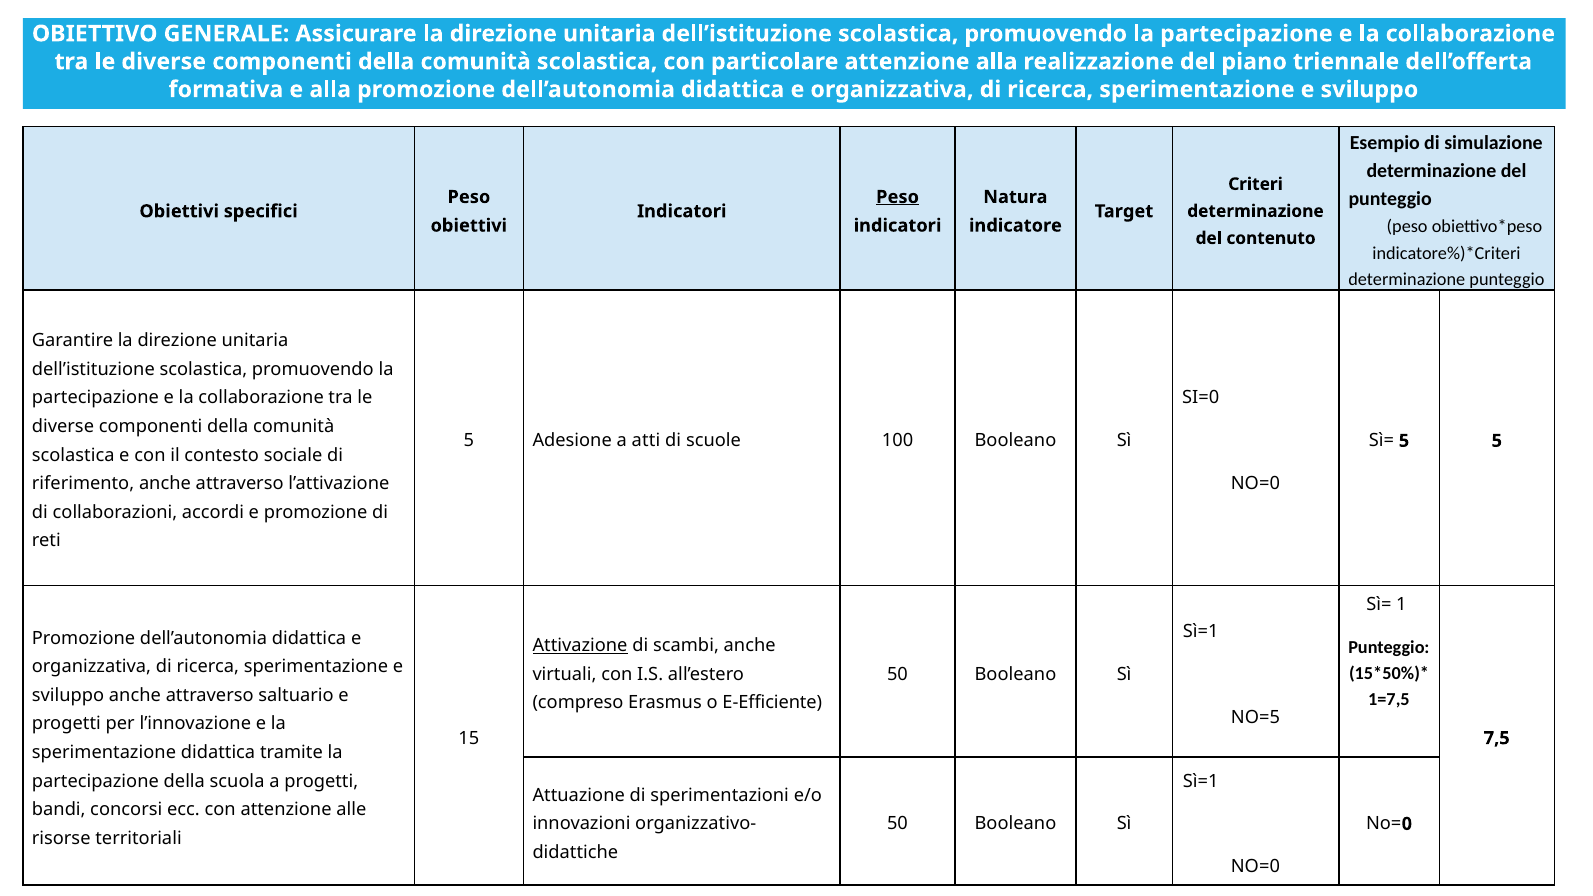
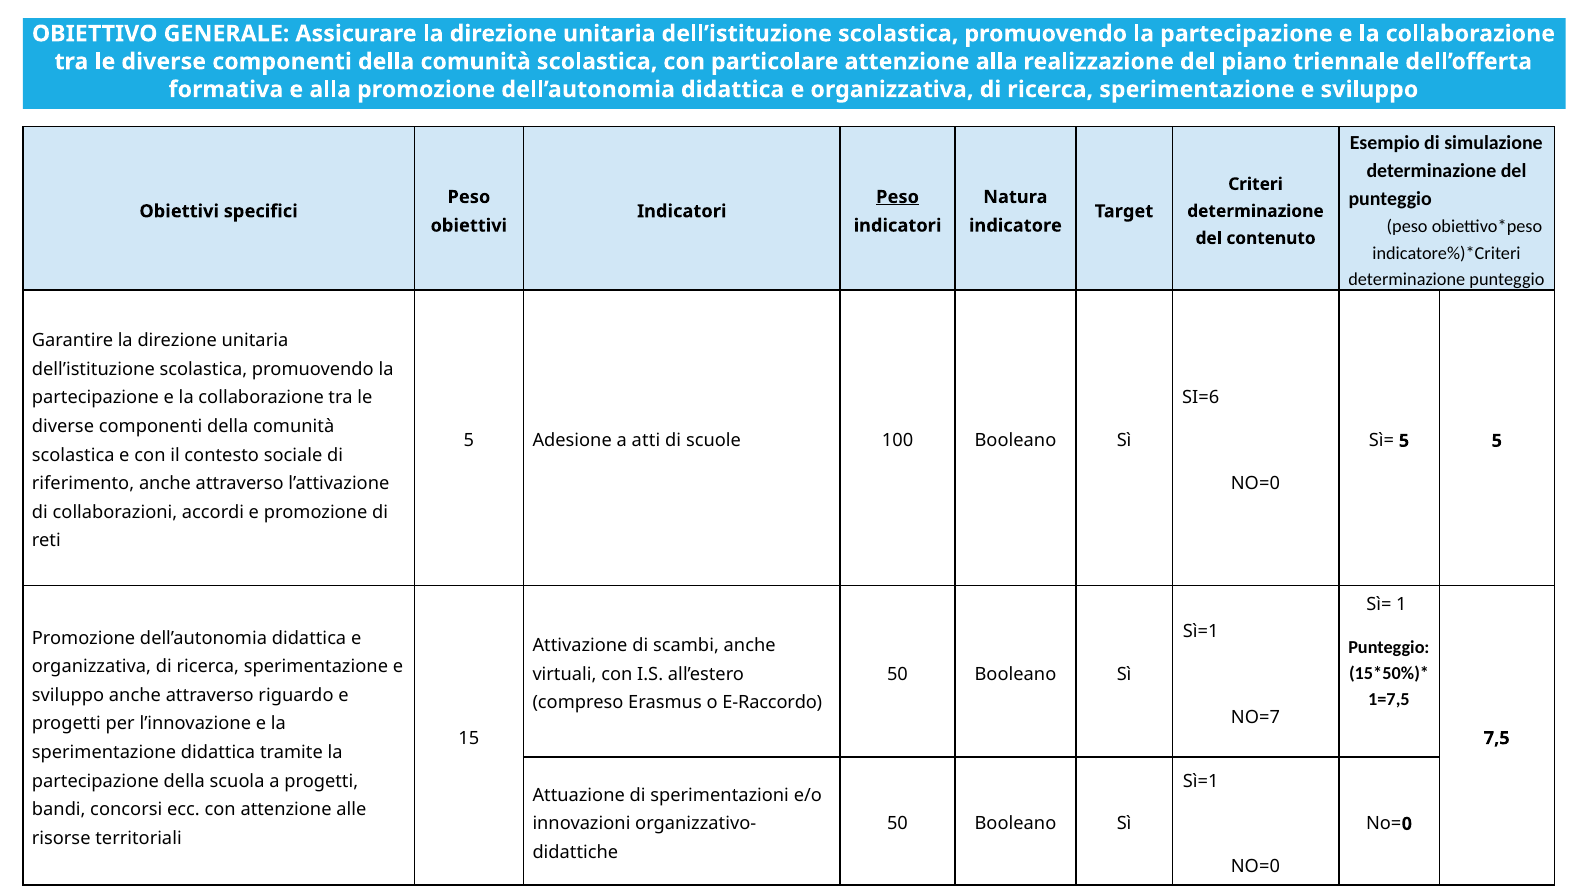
SI=0: SI=0 -> SI=6 (1201, 398)
Attivazione underline: present -> none (580, 646)
saltuario: saltuario -> riguardo (296, 695)
E-Efficiente: E-Efficiente -> E-Raccordo (772, 703)
NO=5: NO=5 -> NO=7 (1255, 717)
